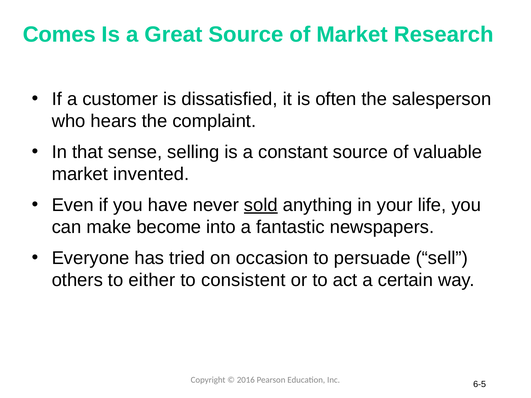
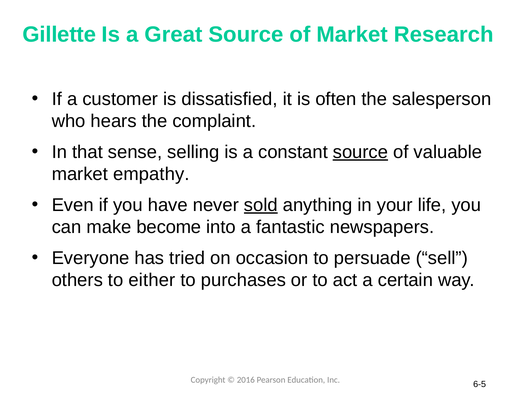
Comes: Comes -> Gillette (59, 35)
source underline: none -> present (360, 152)
invented: invented -> empathy (151, 174)
consistent: consistent -> purchases (243, 280)
